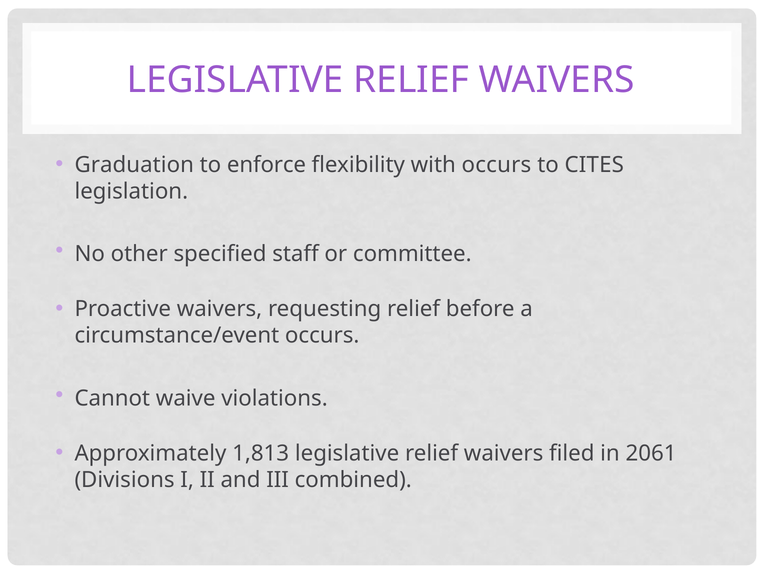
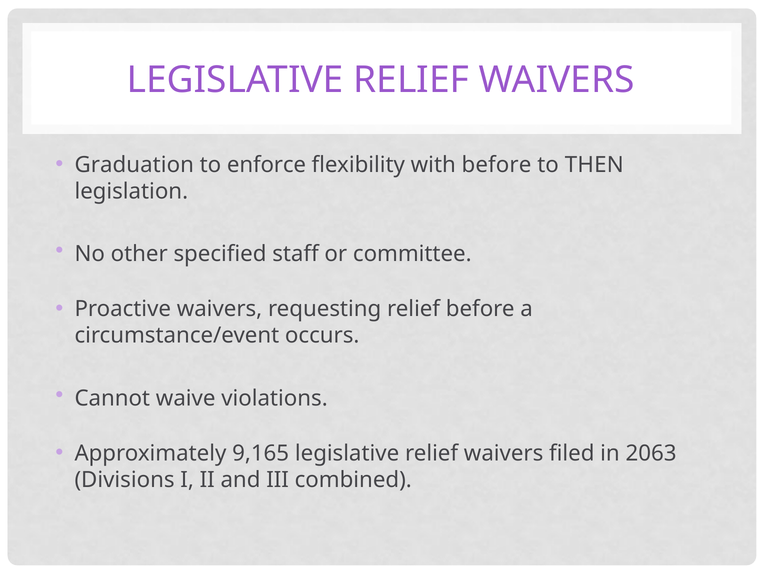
with occurs: occurs -> before (496, 165)
CITES: CITES -> THEN (594, 165)
1,813: 1,813 -> 9,165 (261, 453)
2061: 2061 -> 2063 (651, 453)
